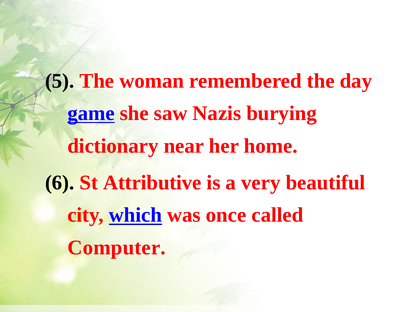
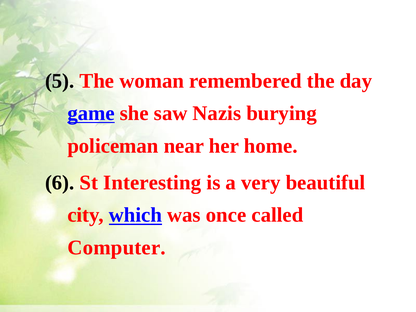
dictionary: dictionary -> policeman (113, 146)
Attributive: Attributive -> Interesting (152, 183)
